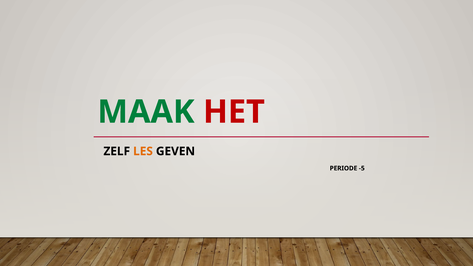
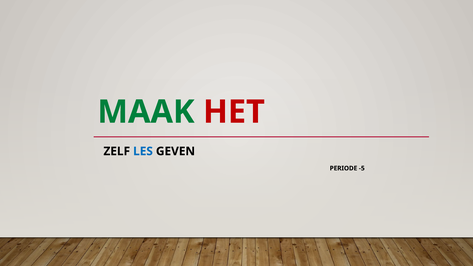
LES colour: orange -> blue (143, 151)
